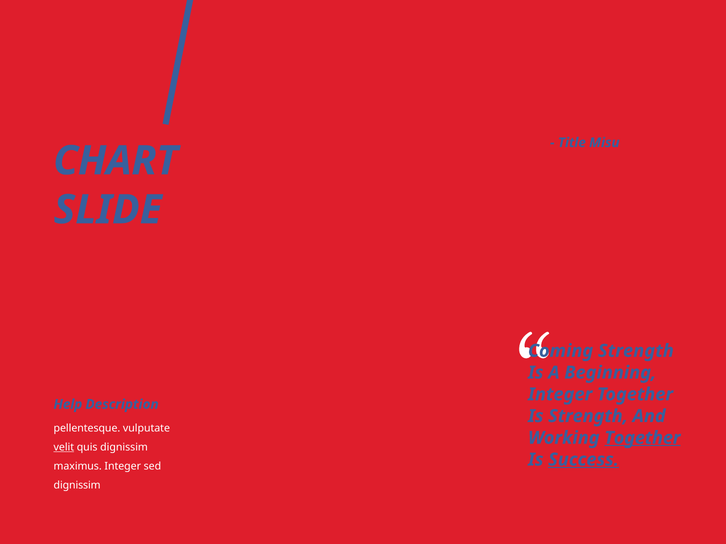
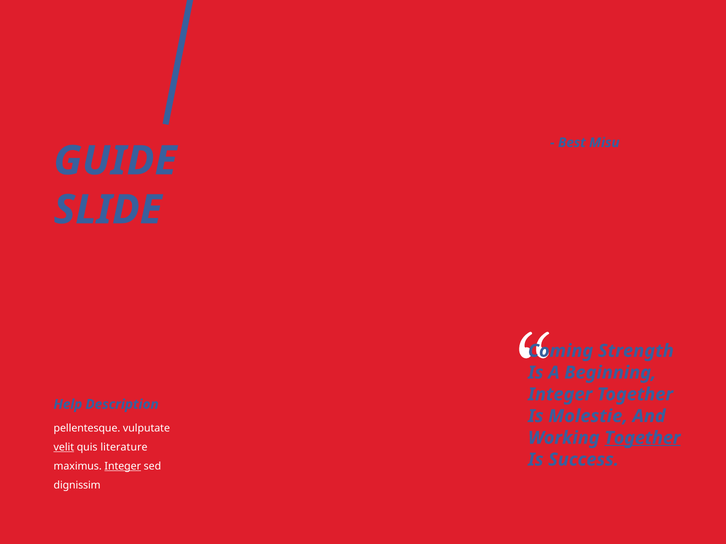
Title: Title -> Best (572, 143)
CHART: CHART -> GUIDE (115, 161)
Is Strength: Strength -> Molestie (588, 416)
quis dignissim: dignissim -> literature (124, 448)
Success underline: present -> none (584, 460)
Integer underline: none -> present (123, 467)
